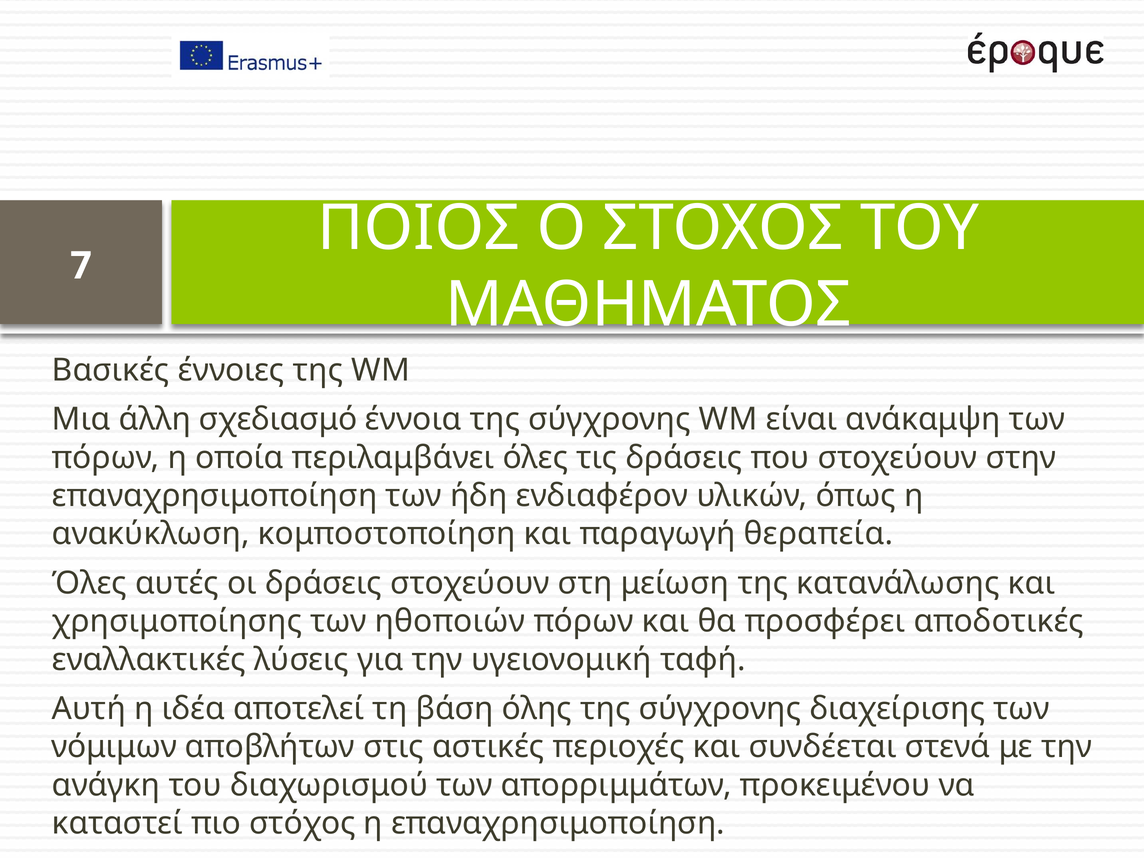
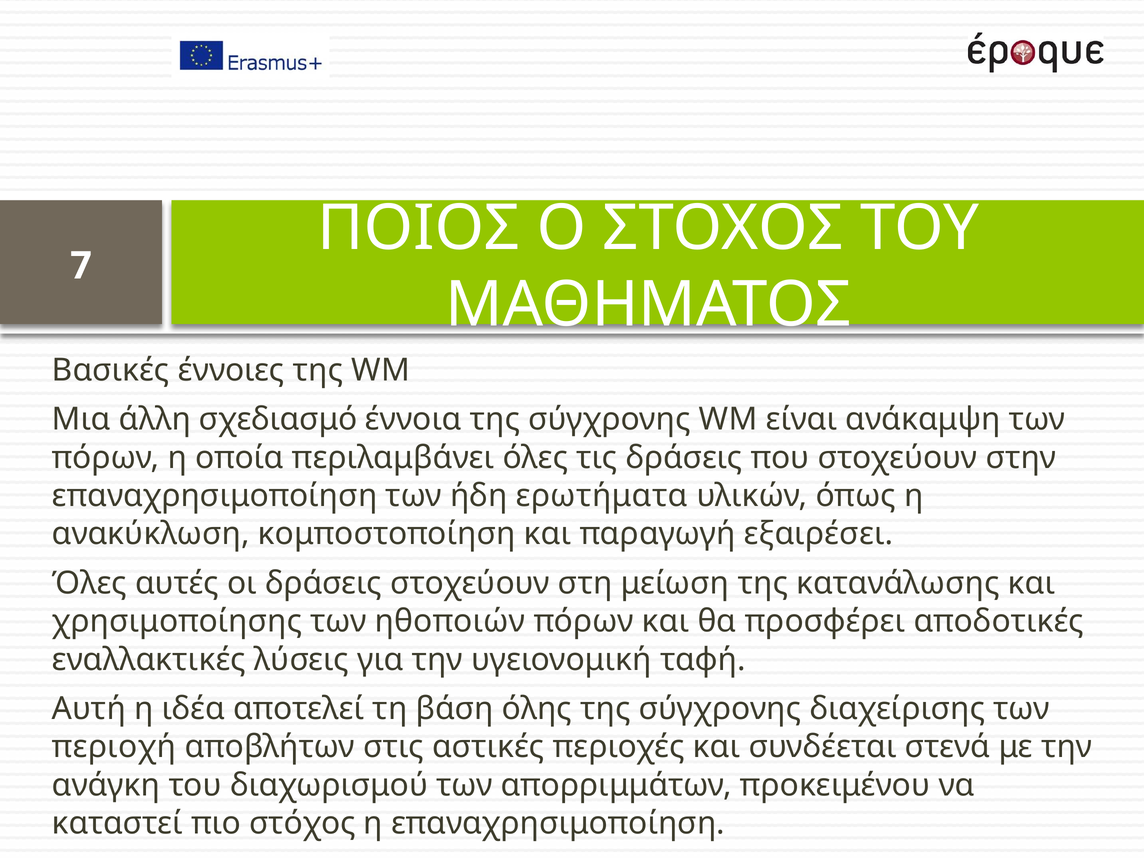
ενδιαφέρον: ενδιαφέρον -> ερωτήματα (602, 496)
θεραπεία: θεραπεία -> εξαιρέσει (819, 534)
νόμιμων: νόμιμων -> περιοχή (114, 747)
